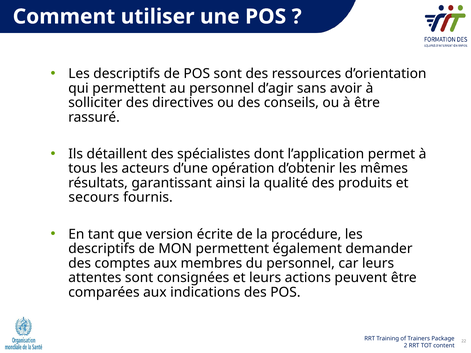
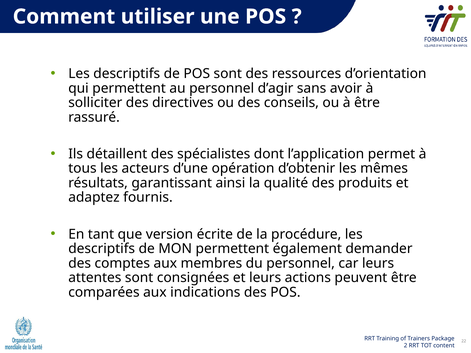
secours: secours -> adaptez (94, 198)
